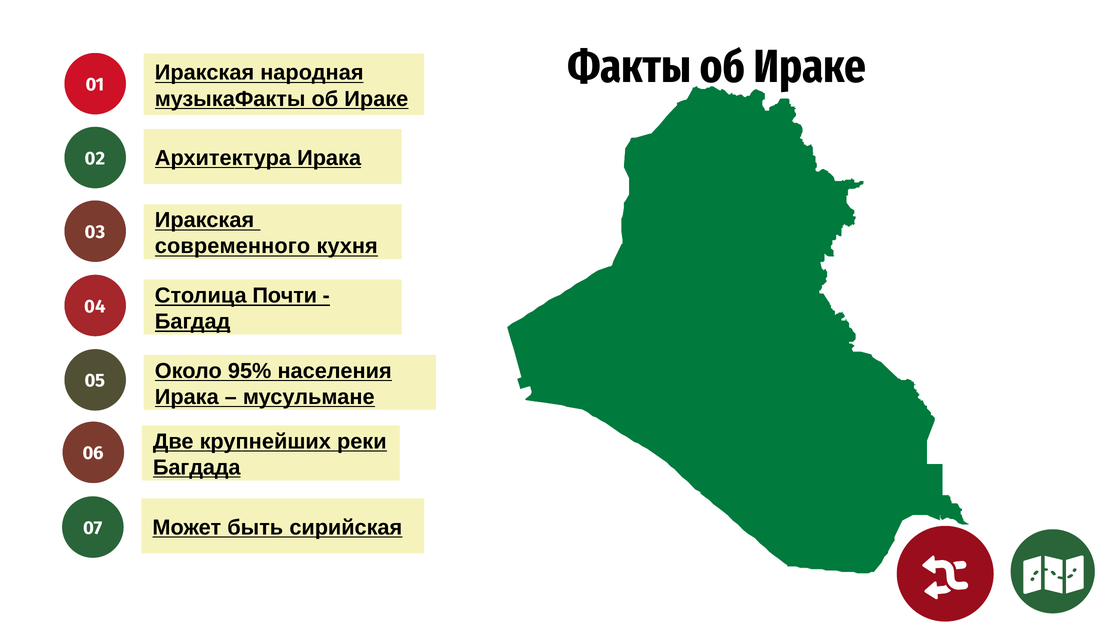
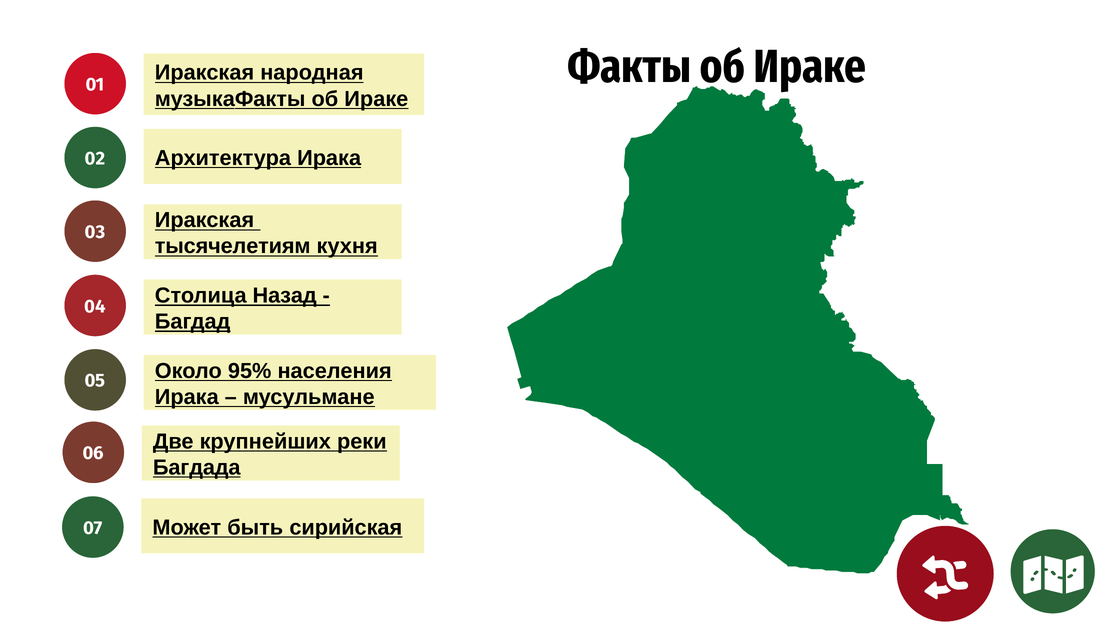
современного: современного -> тысячелетиям (233, 246)
Почти: Почти -> Назад (285, 296)
